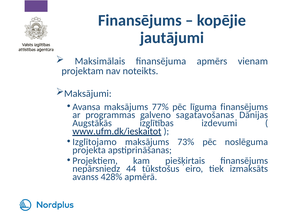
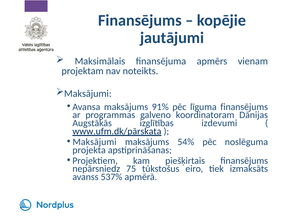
77%: 77% -> 91% (160, 107)
sagatavošanas: sagatavošanas -> koordinatoram (205, 115)
www.ufm.dk/ieskaitot: www.ufm.dk/ieskaitot -> www.ufm.dk/pārskata (117, 132)
Izglītojamo: Izglītojamo -> Maksājumi (95, 142)
73%: 73% -> 54% (186, 142)
44: 44 -> 75 (131, 169)
428%: 428% -> 537% (111, 177)
